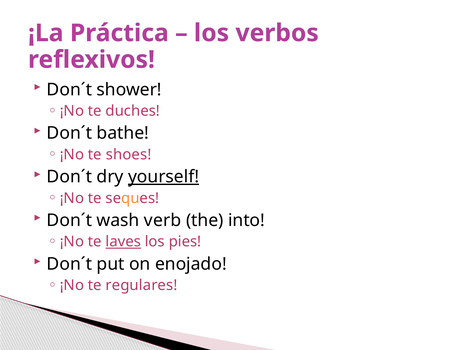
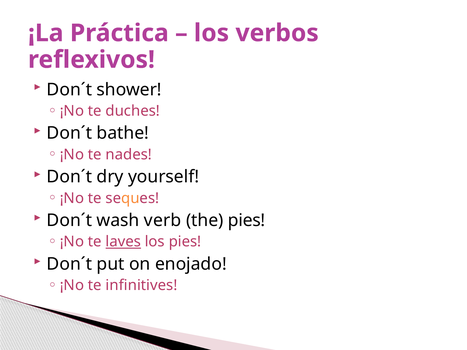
shoes: shoes -> nades (129, 155)
yourself underline: present -> none (164, 177)
the into: into -> pies (247, 221)
regulares: regulares -> infinitives (142, 286)
